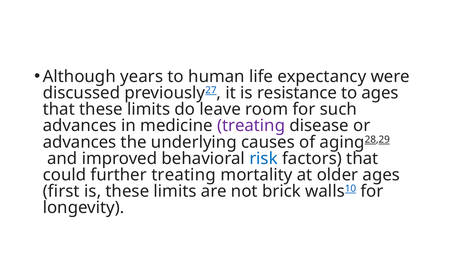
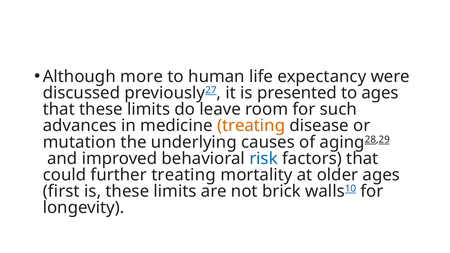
years: years -> more (142, 77)
resistance: resistance -> presented (297, 93)
treating colour: purple -> orange (251, 126)
advances: advances -> mutation (79, 142)
